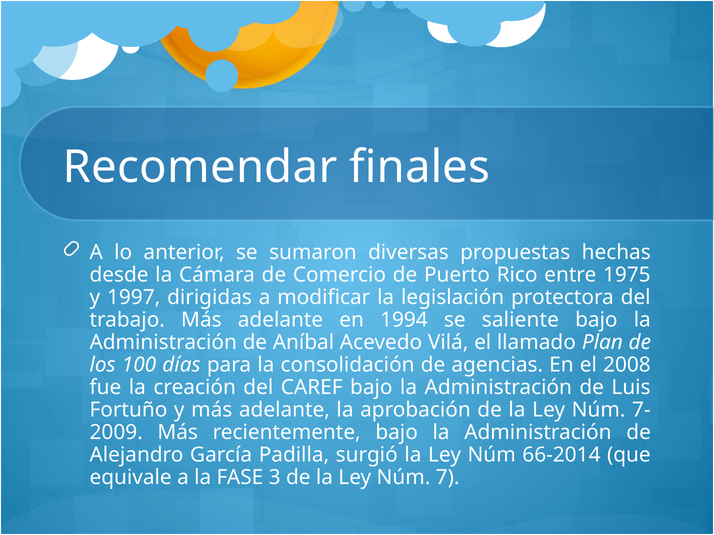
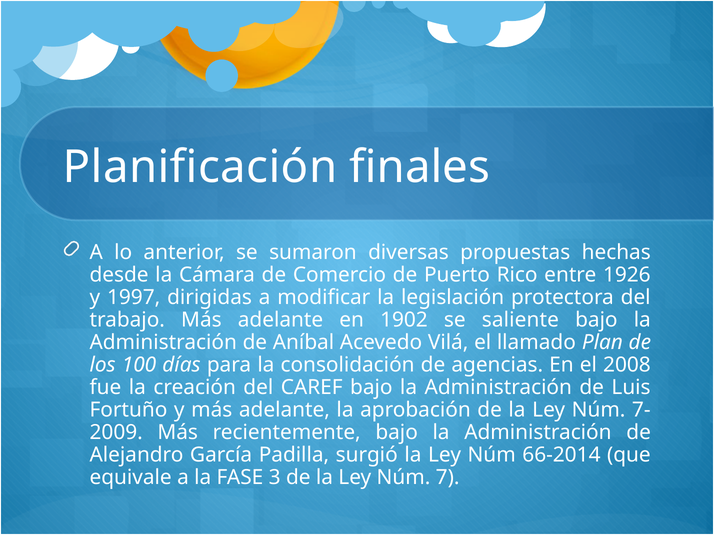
Recomendar: Recomendar -> Planificación (200, 167)
1975: 1975 -> 1926 (627, 275)
1994: 1994 -> 1902 (404, 320)
